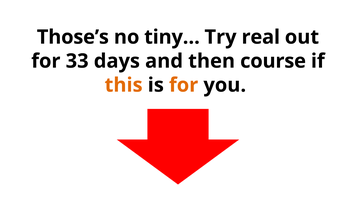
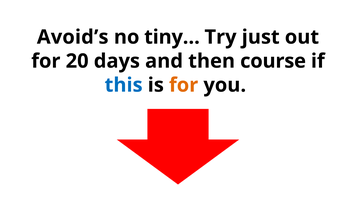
Those’s: Those’s -> Avoid’s (73, 37)
real: real -> just (261, 37)
33: 33 -> 20 (77, 61)
this colour: orange -> blue (124, 85)
